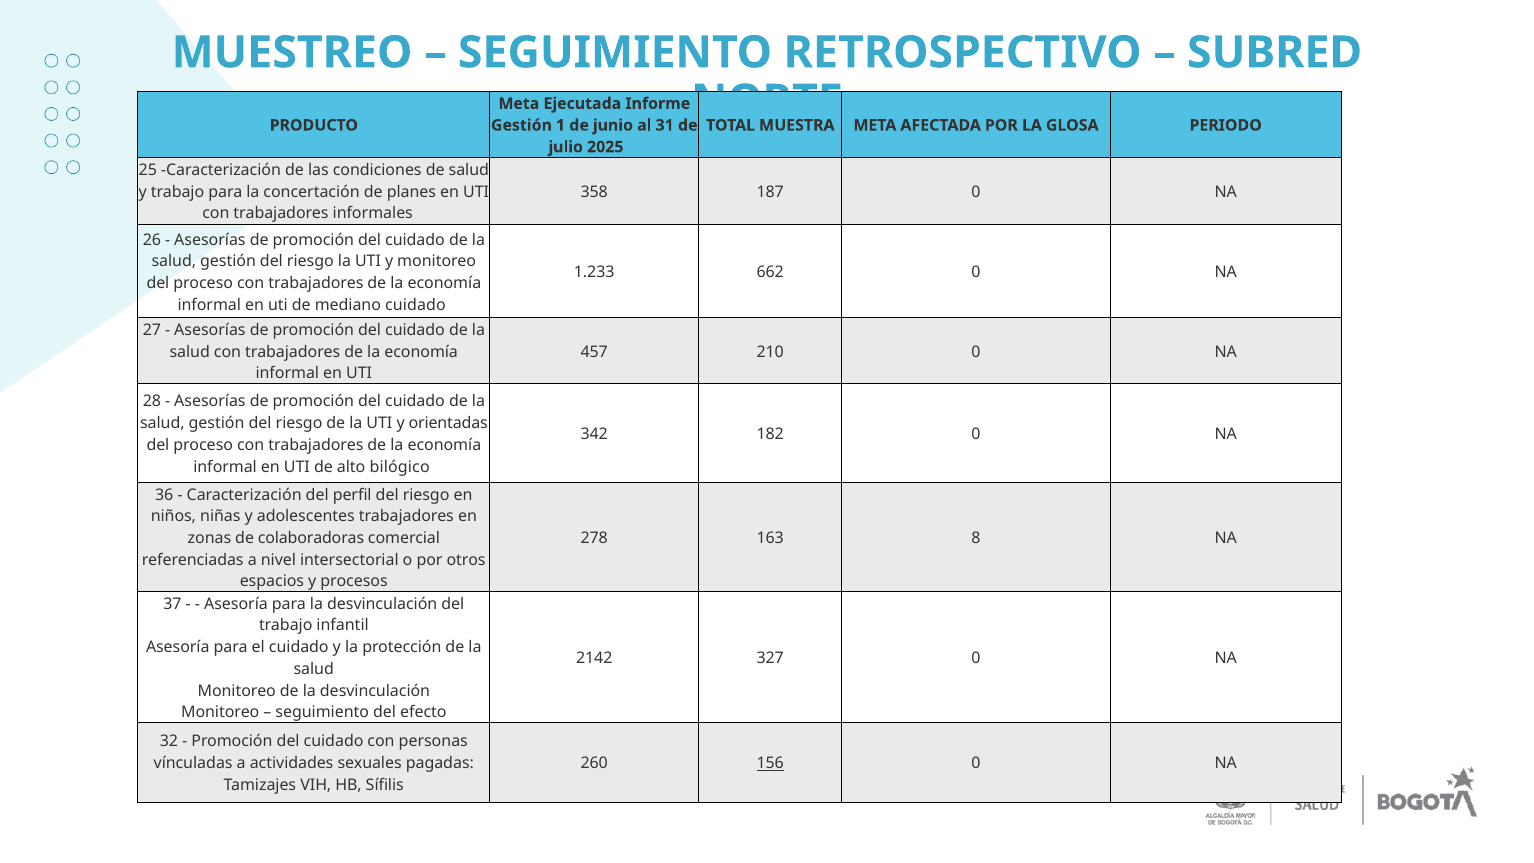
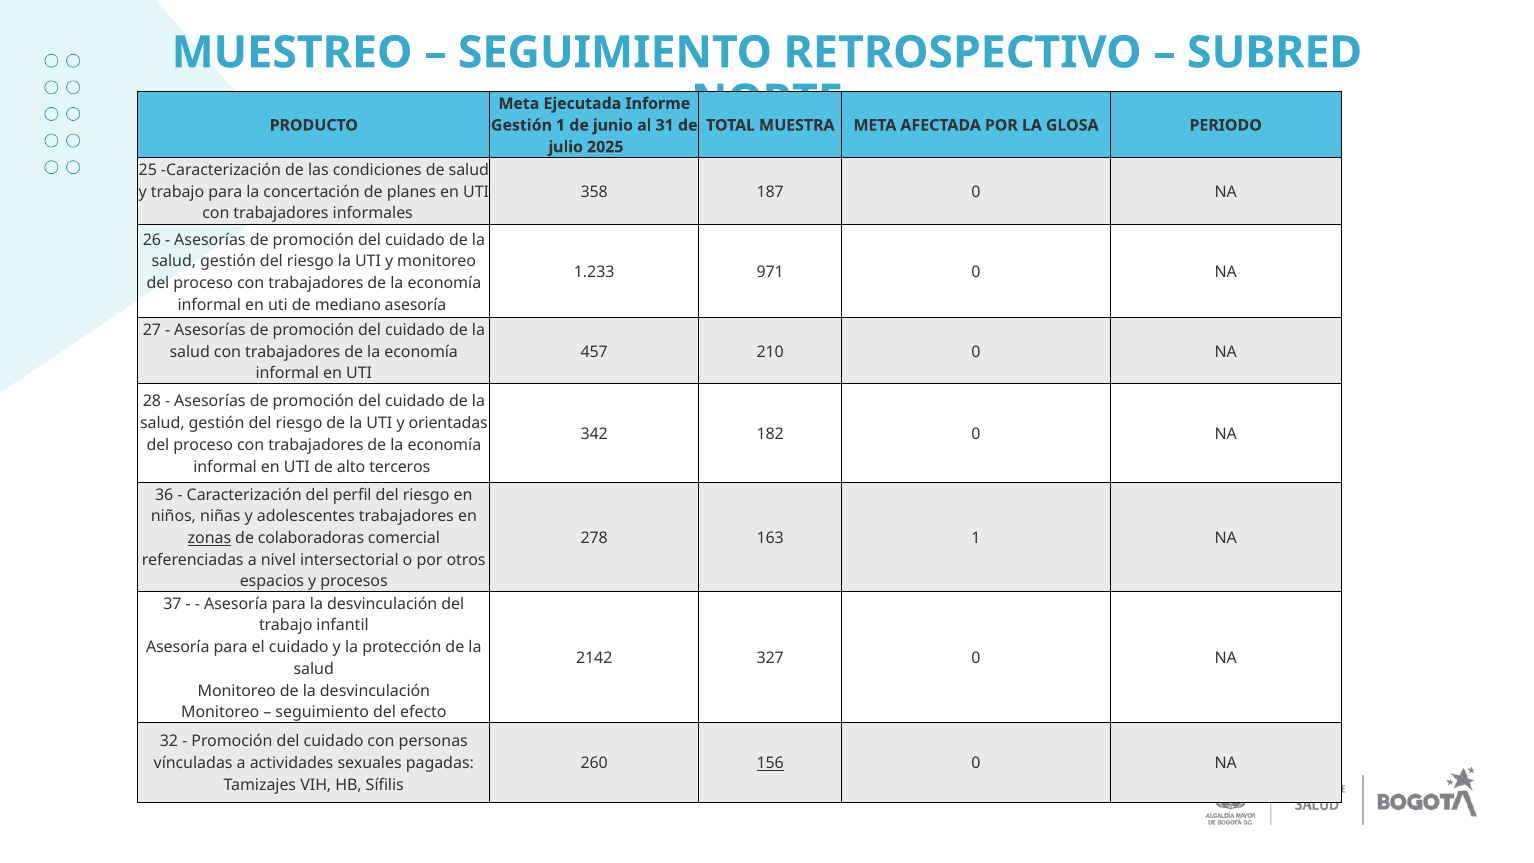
662: 662 -> 971 (770, 272)
mediano cuidado: cuidado -> asesoría (416, 305)
bilógico: bilógico -> terceros (400, 467)
zonas underline: none -> present (209, 538)
163 8: 8 -> 1 (976, 538)
